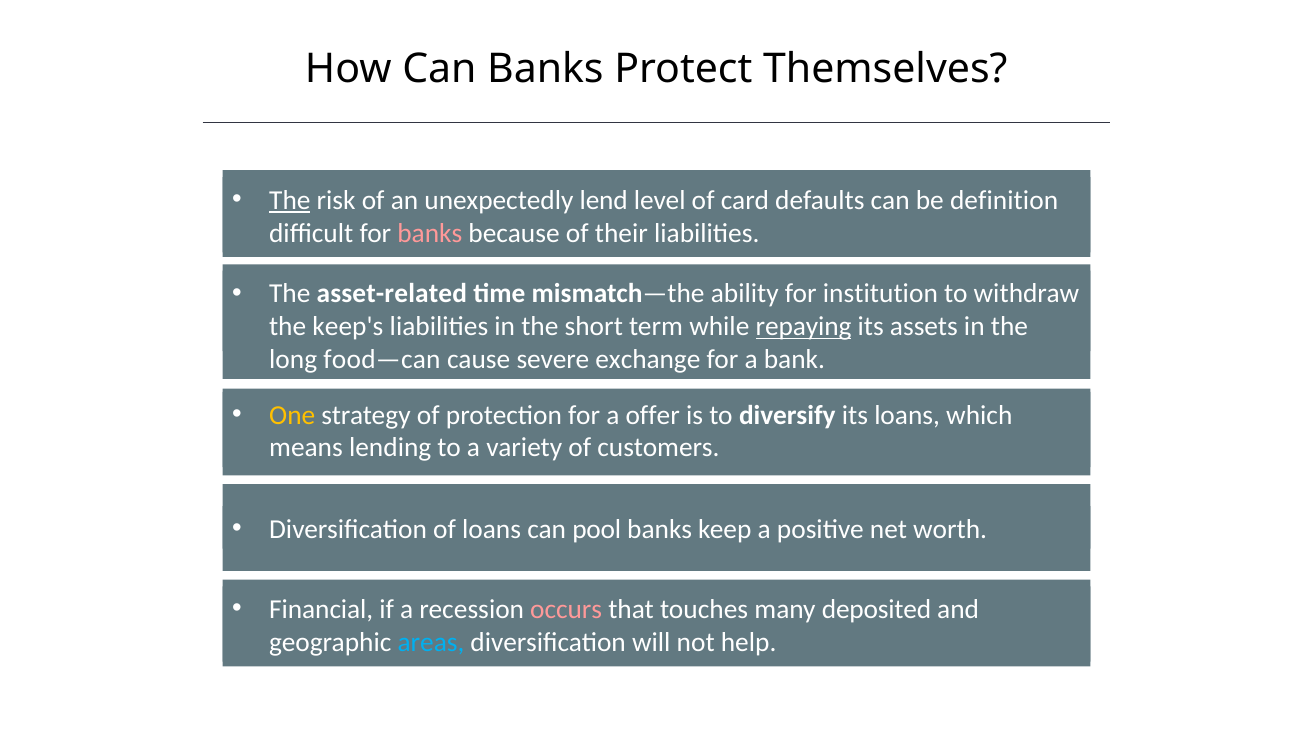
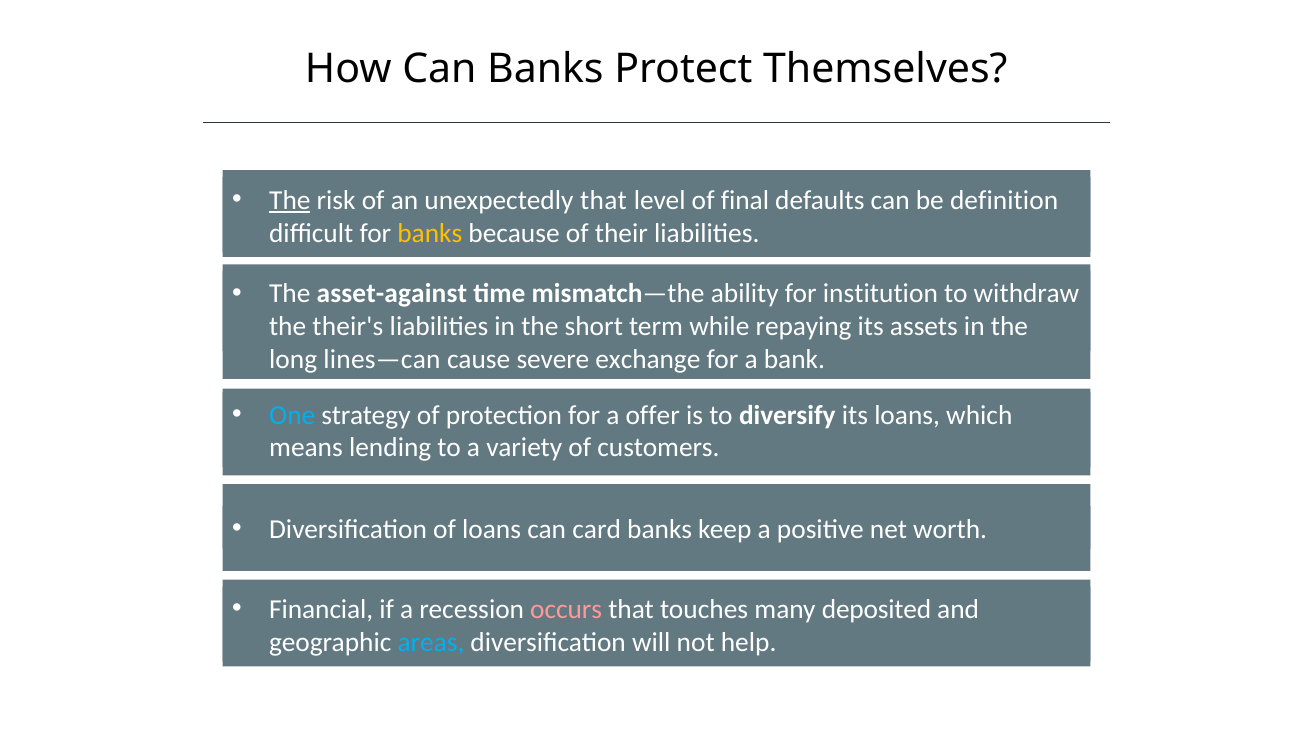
unexpectedly lend: lend -> that (604, 201)
card: card -> final (745, 201)
banks colour: pink -> yellow (430, 233)
asset-related: asset-related -> asset-against (392, 294)
keep's: keep's -> their's (348, 327)
repaying underline: present -> none (804, 327)
food—can: food—can -> lines—can (382, 360)
One colour: yellow -> light blue (292, 415)
pool: pool -> card (597, 530)
